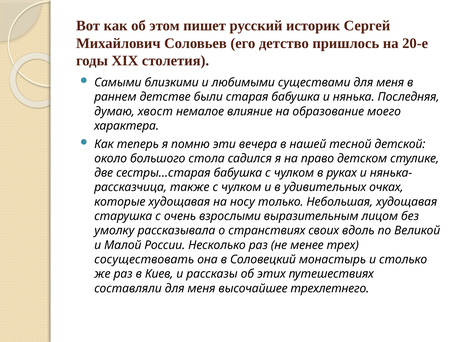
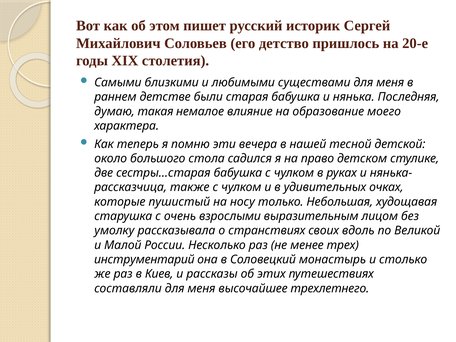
хвост: хвост -> такая (156, 111)
которые худощавая: худощавая -> пушистый (179, 202)
сосуществовать: сосуществовать -> инструментарий (144, 260)
